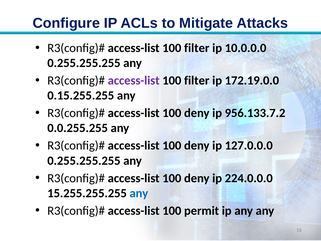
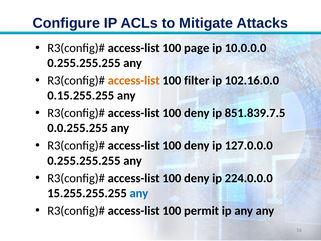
filter: filter -> page (197, 48)
access-list colour: purple -> orange (134, 81)
172.19.0.0: 172.19.0.0 -> 102.16.0.0 (252, 81)
956.133.7.2: 956.133.7.2 -> 851.839.7.5 (255, 113)
